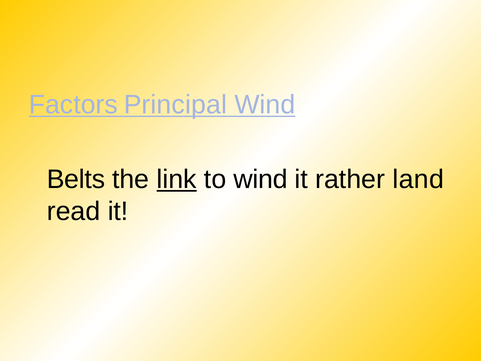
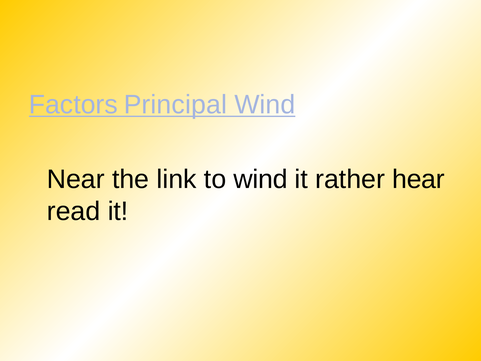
Belts: Belts -> Near (76, 179)
link underline: present -> none (177, 179)
land: land -> hear (418, 179)
